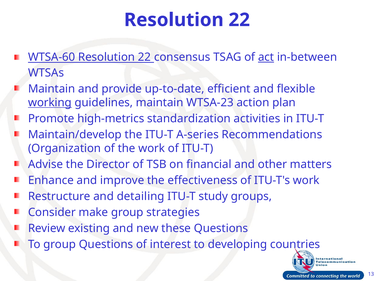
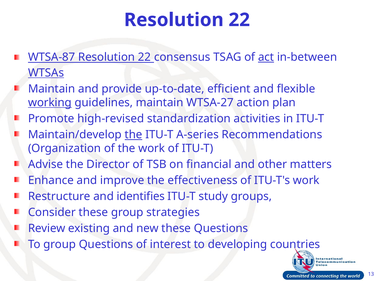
WTSA-60: WTSA-60 -> WTSA-87 (52, 57)
WTSAs underline: none -> present (46, 73)
WTSA-23: WTSA-23 -> WTSA-27 (210, 102)
high-metrics: high-metrics -> high-revised (111, 118)
the underline: none -> present (134, 134)
detailing: detailing -> identifies (141, 196)
Consider make: make -> these (93, 212)
